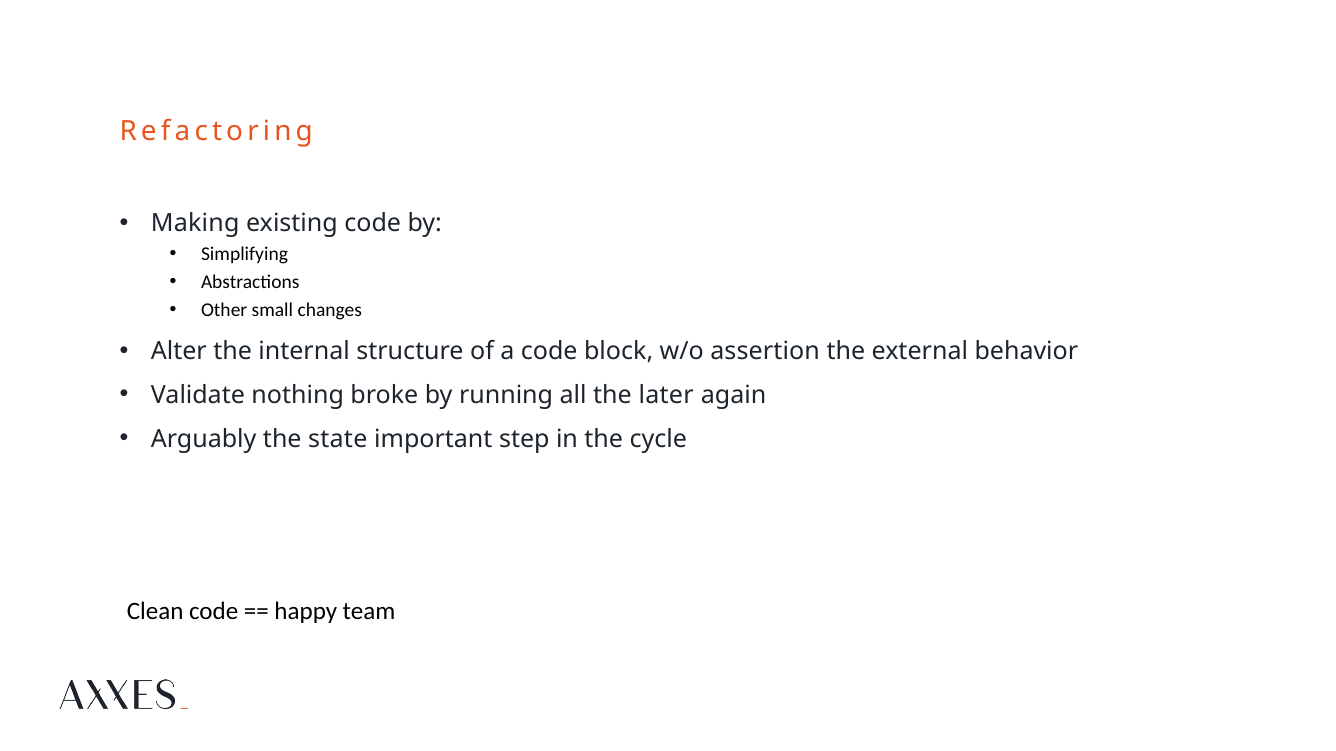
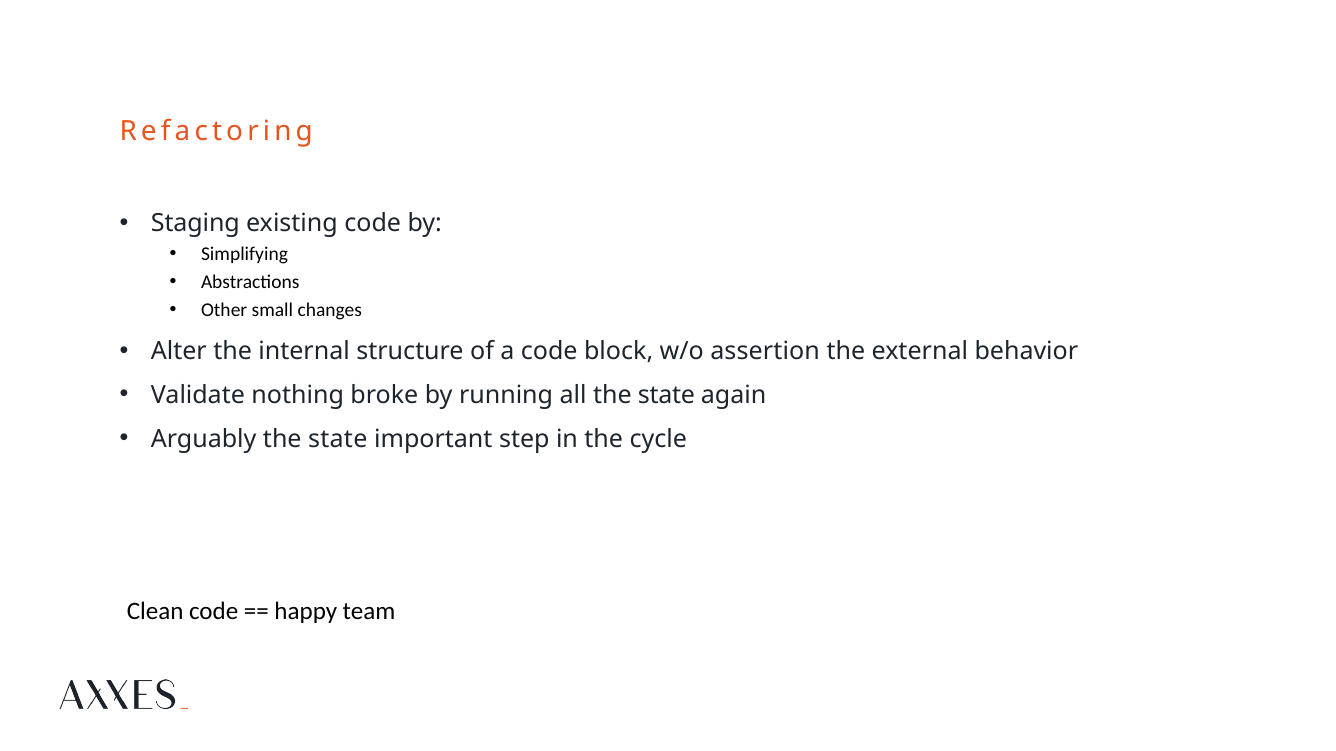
Making: Making -> Staging (195, 223)
all the later: later -> state (666, 395)
